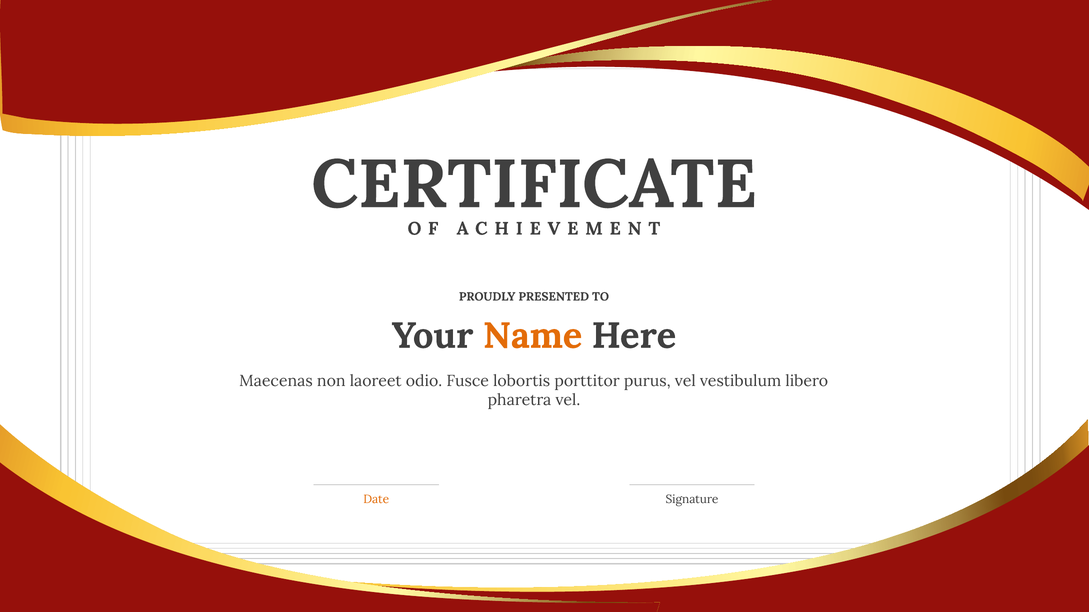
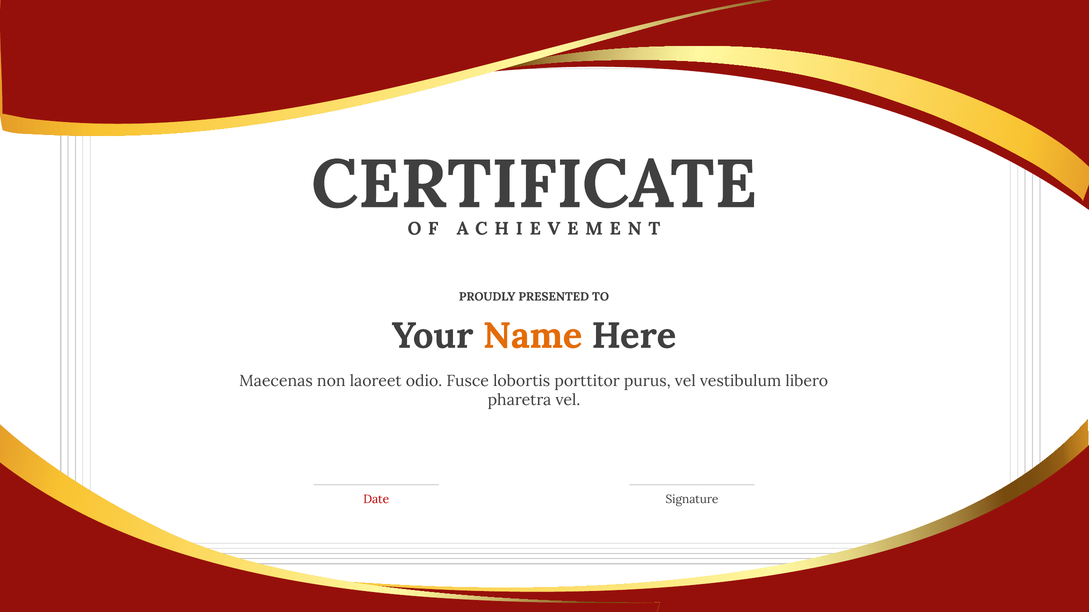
Date colour: orange -> red (376, 500)
